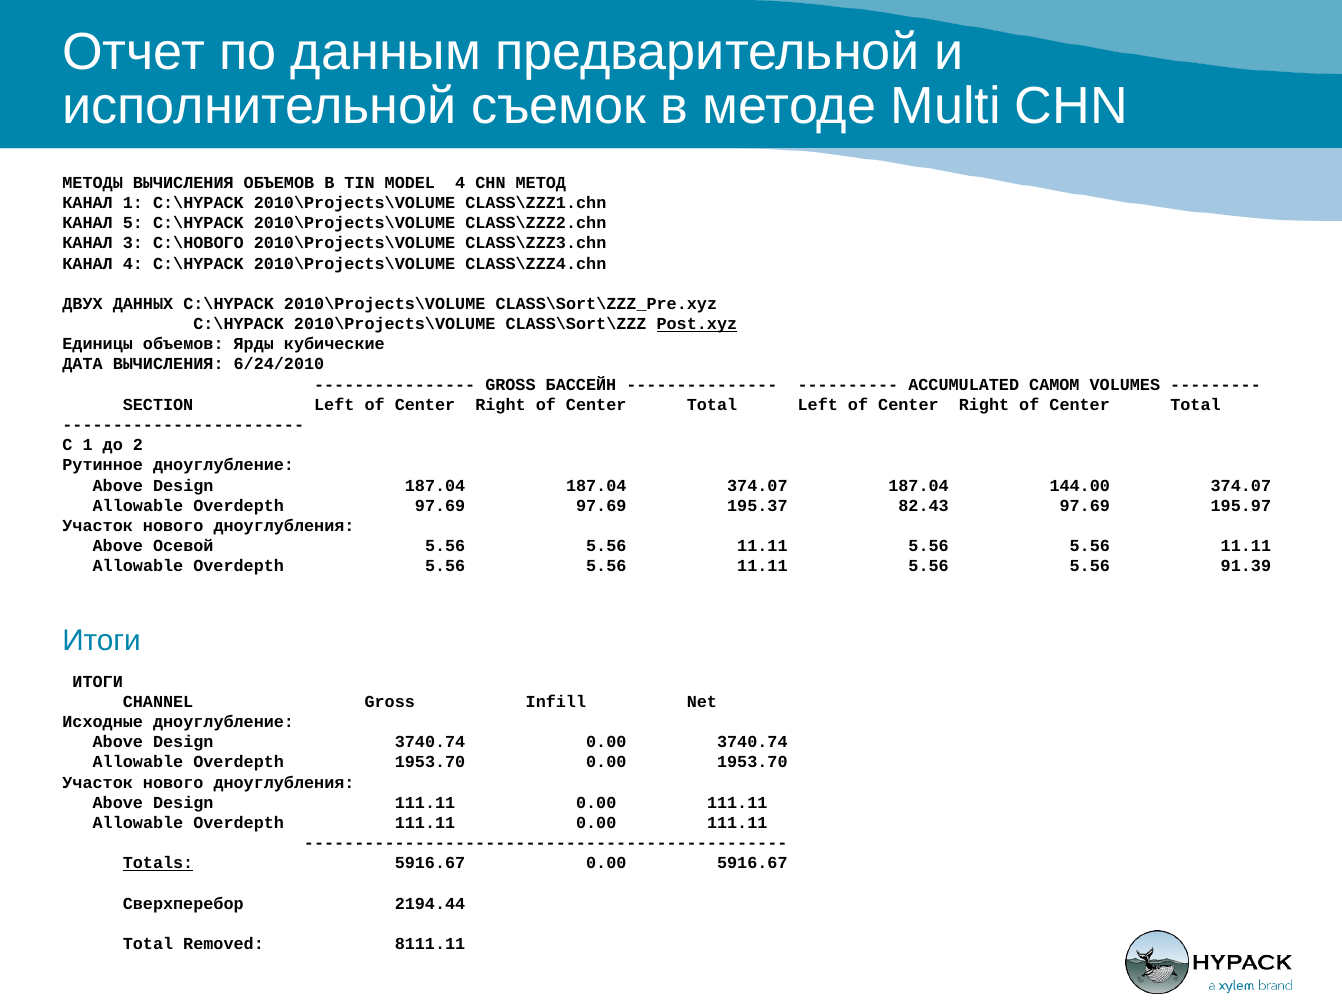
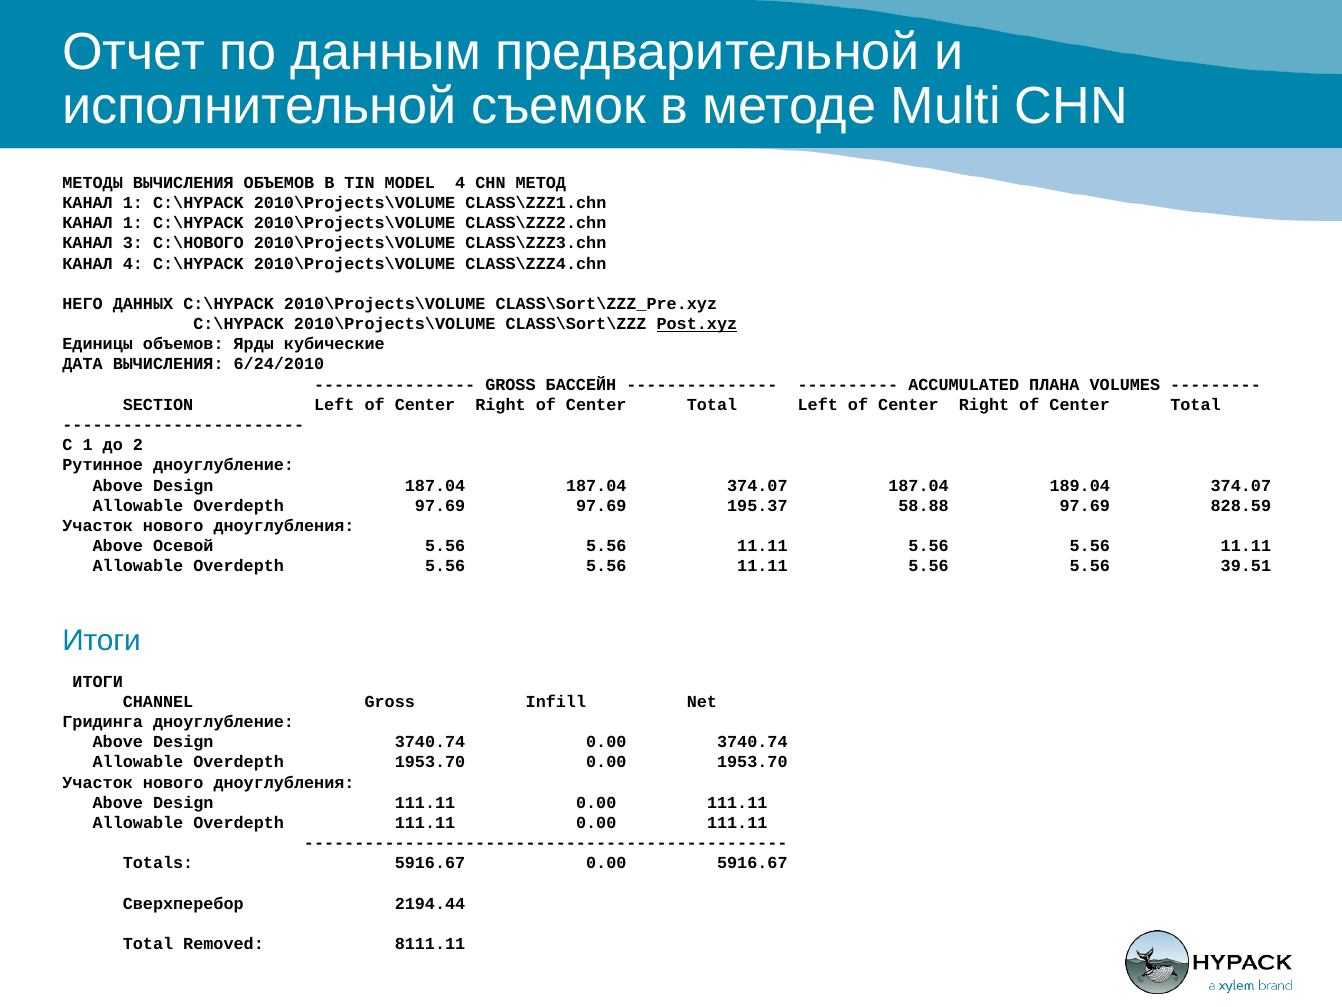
5: 5 -> 1 (133, 223)
ДВУХ: ДВУХ -> НЕГО (83, 304)
САМОМ: САМОМ -> ПЛАНА (1054, 384)
144.00: 144.00 -> 189.04 (1080, 485)
82.43: 82.43 -> 58.88 (924, 506)
195.97: 195.97 -> 828.59 (1241, 506)
91.39: 91.39 -> 39.51 (1246, 566)
Исходные: Исходные -> Гридинга (103, 722)
Totals underline: present -> none (158, 863)
